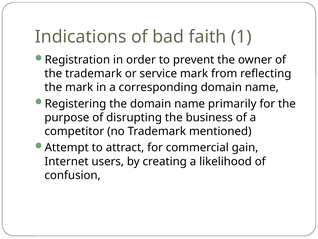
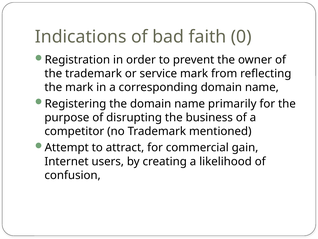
1: 1 -> 0 (241, 37)
